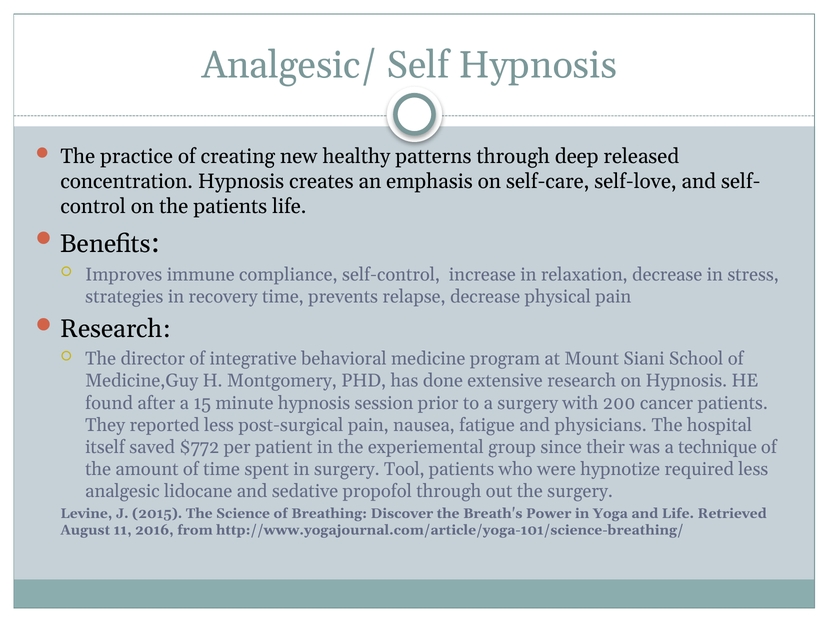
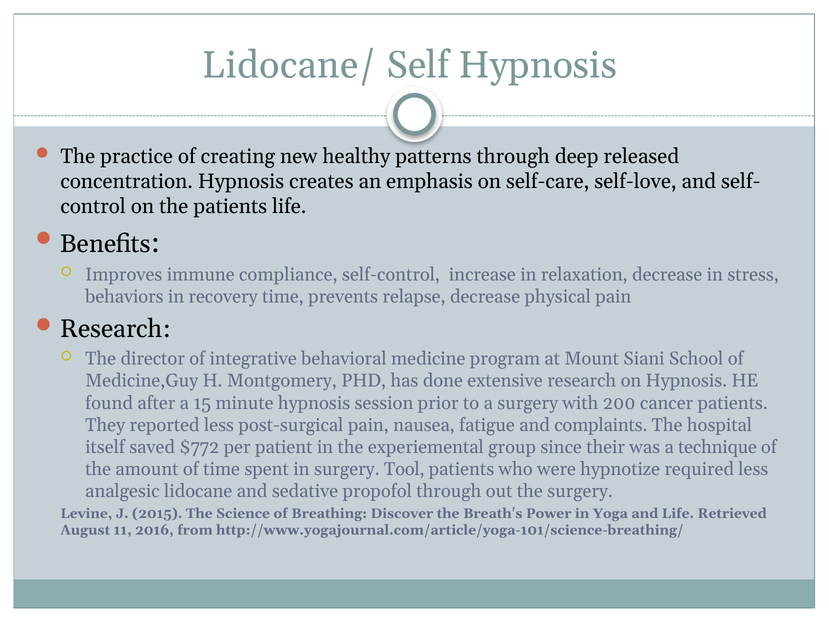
Analgesic/: Analgesic/ -> Lidocane/ (290, 65)
strategies: strategies -> behaviors (124, 296)
physicians: physicians -> complaints (601, 425)
